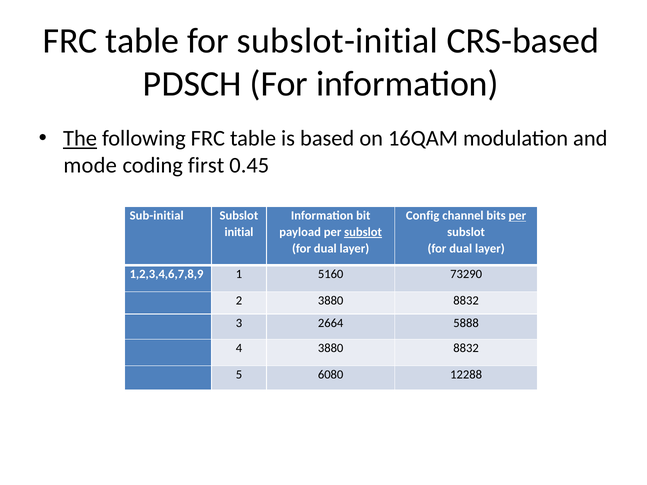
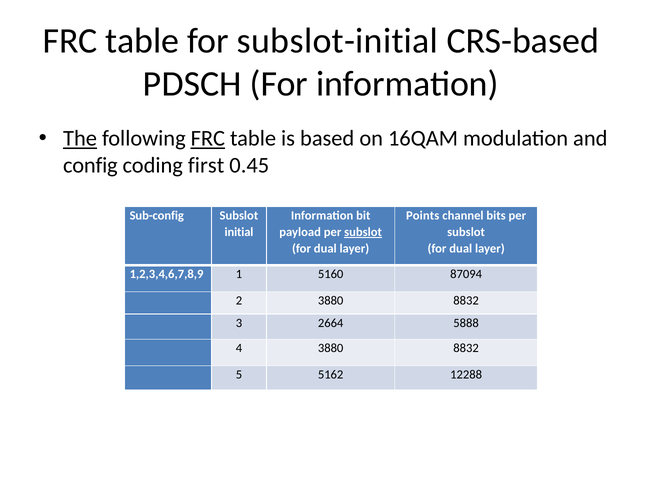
FRC underline: none -> present (208, 139)
mode: mode -> config (90, 166)
Sub-initial: Sub-initial -> Sub-config (157, 216)
Config: Config -> Points (423, 216)
per underline: present -> none (517, 216)
73290: 73290 -> 87094 (466, 274)
6080: 6080 -> 5162 (331, 375)
